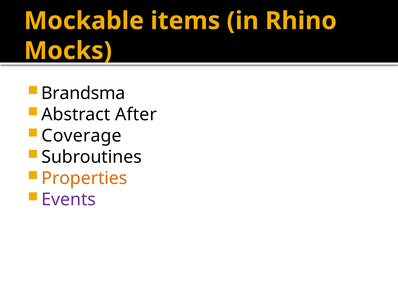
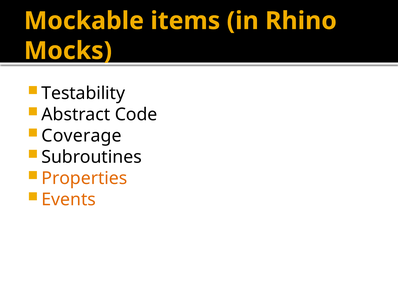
Brandsma: Brandsma -> Testability (83, 93)
After: After -> Code (136, 114)
Events colour: purple -> orange (69, 199)
